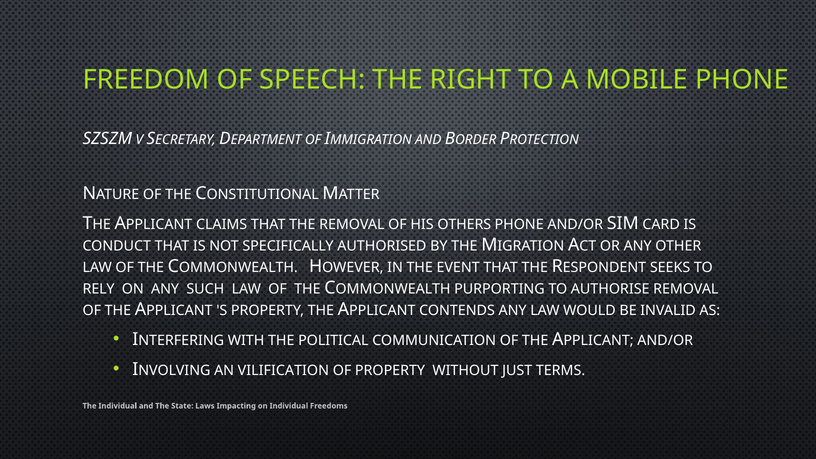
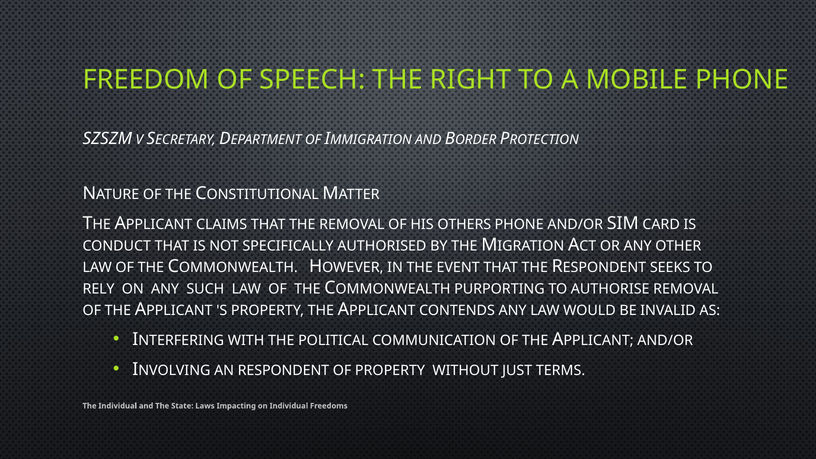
VILIFICATION: VILIFICATION -> RESPONDENT (283, 371)
